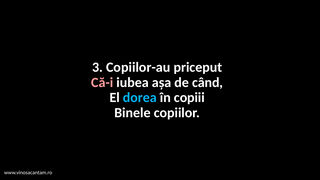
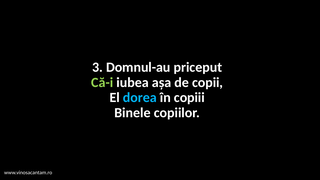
Copiilor-au: Copiilor-au -> Domnul-au (138, 67)
Că-i colour: pink -> light green (102, 82)
când: când -> copii (208, 82)
